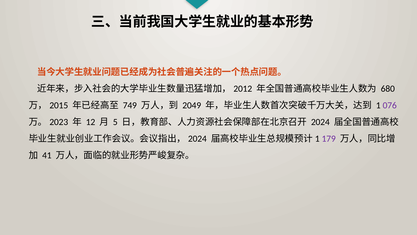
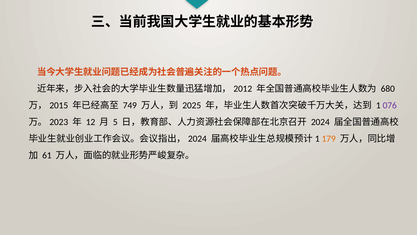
2049: 2049 -> 2025 (192, 105)
179 colour: purple -> orange (329, 139)
41: 41 -> 61 (47, 155)
